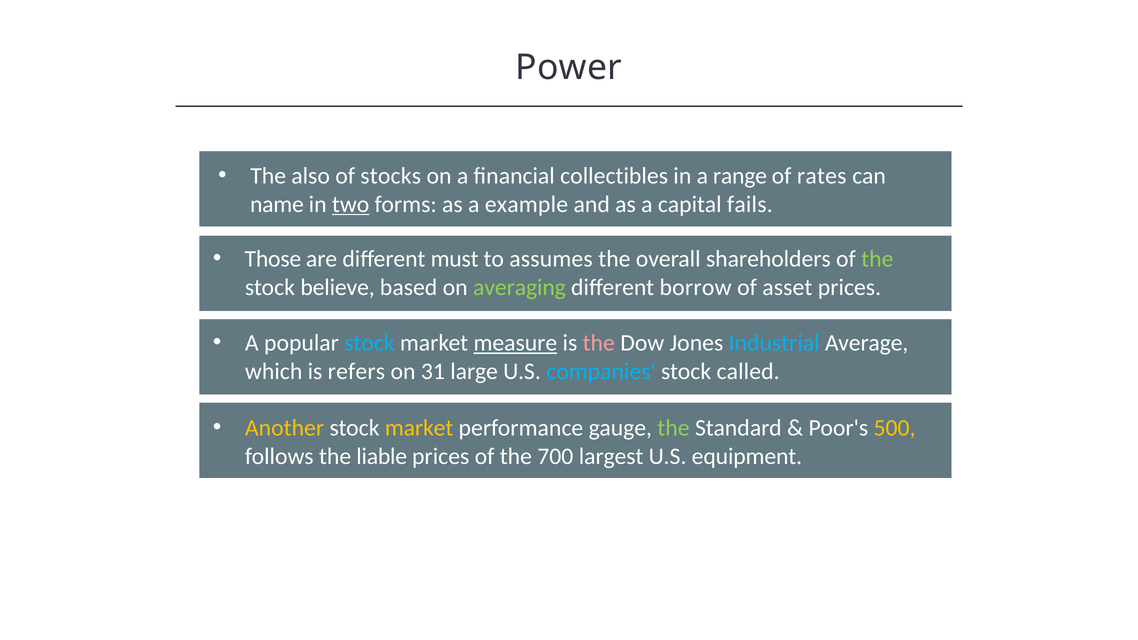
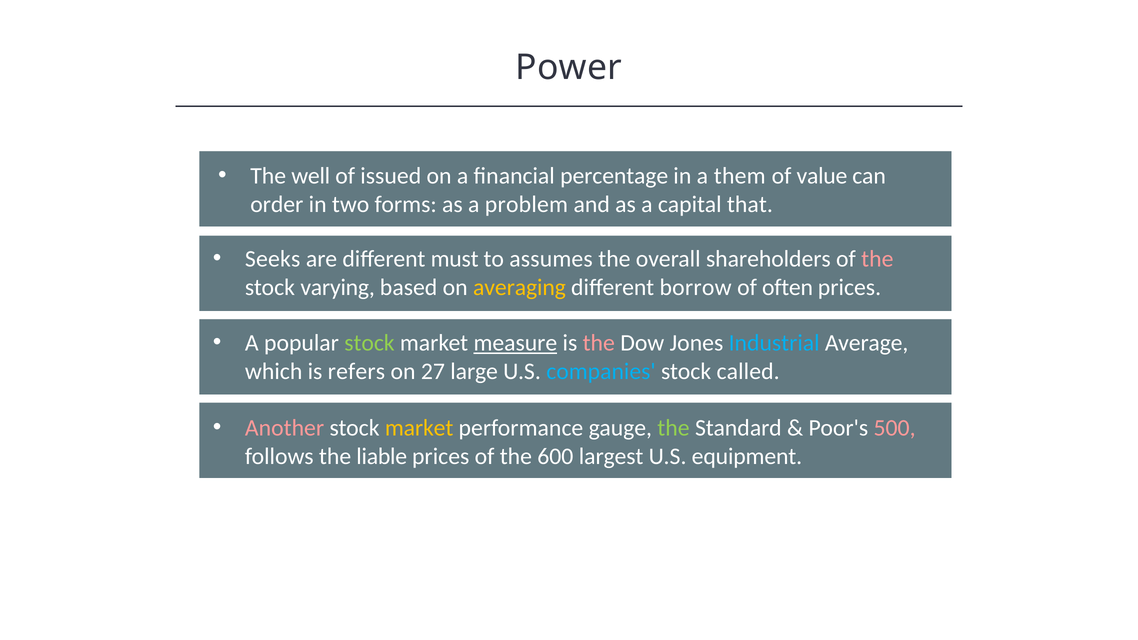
also: also -> well (311, 176)
stocks: stocks -> issued (391, 176)
collectibles: collectibles -> percentage (614, 176)
range: range -> them (740, 176)
rates: rates -> value (822, 176)
name: name -> order (277, 204)
two underline: present -> none (351, 204)
example: example -> problem (526, 204)
fails: fails -> that (750, 204)
Those: Those -> Seeks (273, 259)
the colour: light green -> pink (877, 259)
believe: believe -> varying (338, 287)
averaging colour: light green -> yellow (519, 287)
asset: asset -> often (788, 287)
stock colour: light blue -> light green (369, 343)
31: 31 -> 27 (433, 371)
Another colour: yellow -> pink (285, 428)
500 colour: yellow -> pink (895, 428)
700: 700 -> 600 (555, 457)
